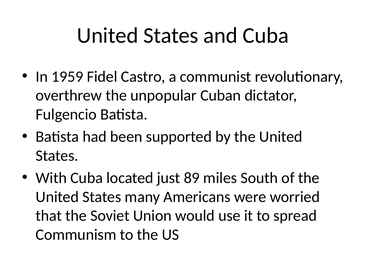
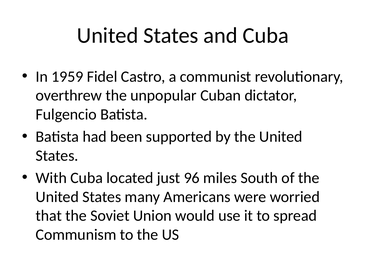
89: 89 -> 96 (192, 178)
